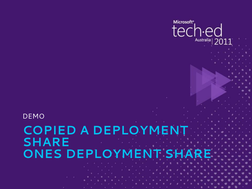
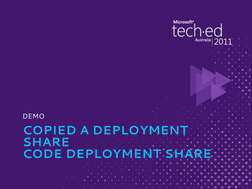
ONES: ONES -> CODE (42, 154)
